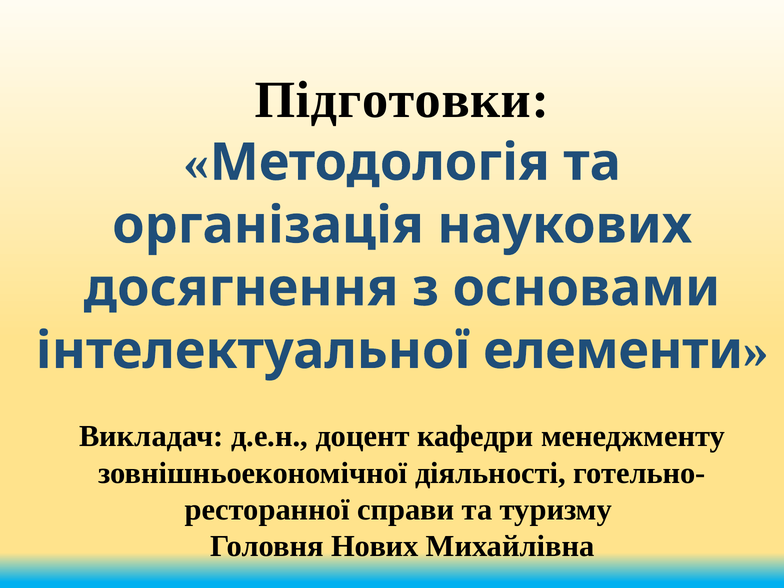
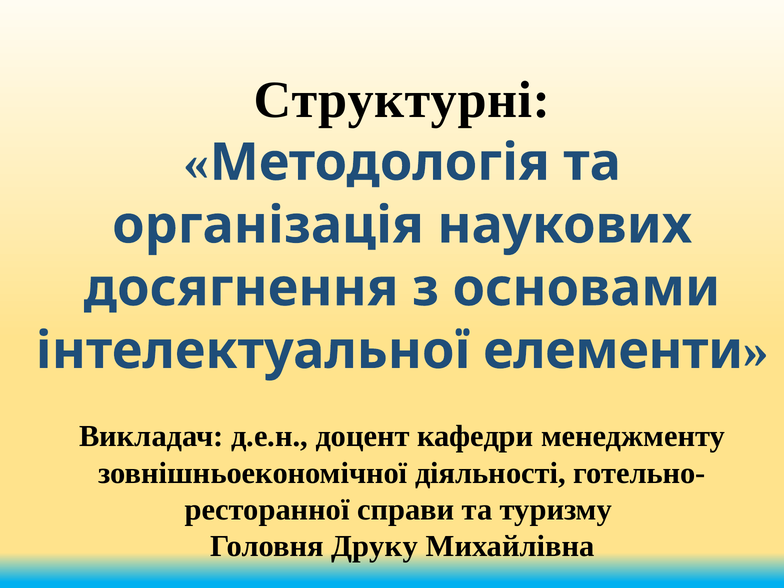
Підготовки: Підготовки -> Структурні (402, 100)
Нових: Нових -> Друку (375, 546)
